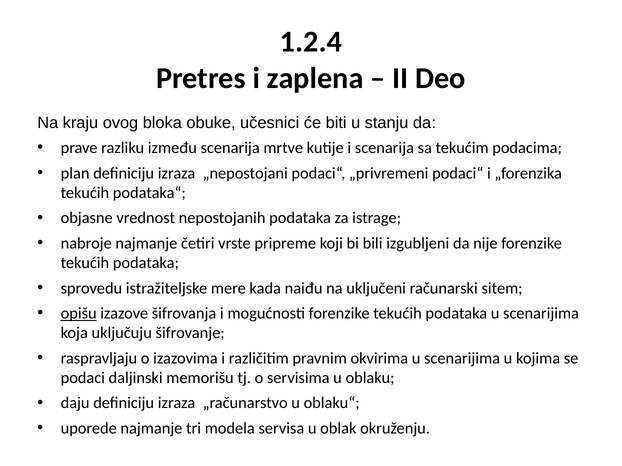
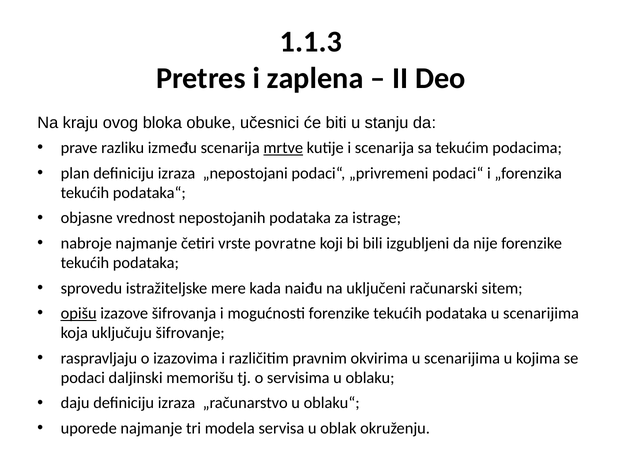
1.2.4: 1.2.4 -> 1.1.3 (311, 42)
mrtve underline: none -> present (283, 148)
pripreme: pripreme -> povratne (285, 244)
